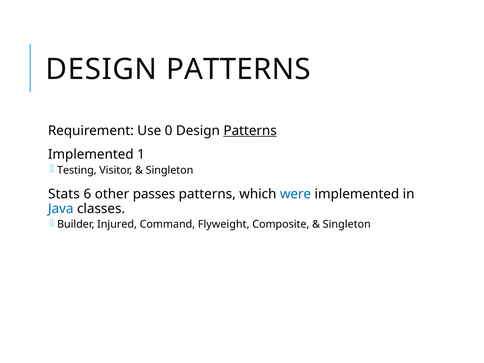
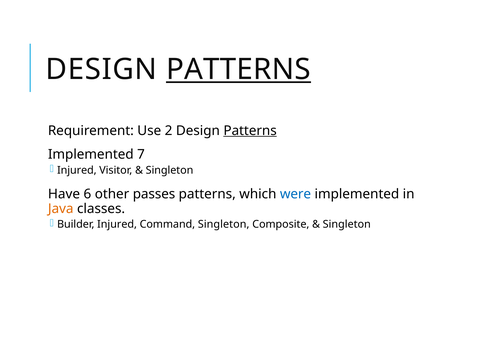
PATTERNS underline: none -> present (238, 69)
0: 0 -> 2 (169, 131)
1: 1 -> 7 (141, 155)
Testing: Testing -> Injured (77, 170)
Stats: Stats -> Have (64, 194)
Java colour: blue -> orange (61, 209)
Command Flyweight: Flyweight -> Singleton (224, 224)
